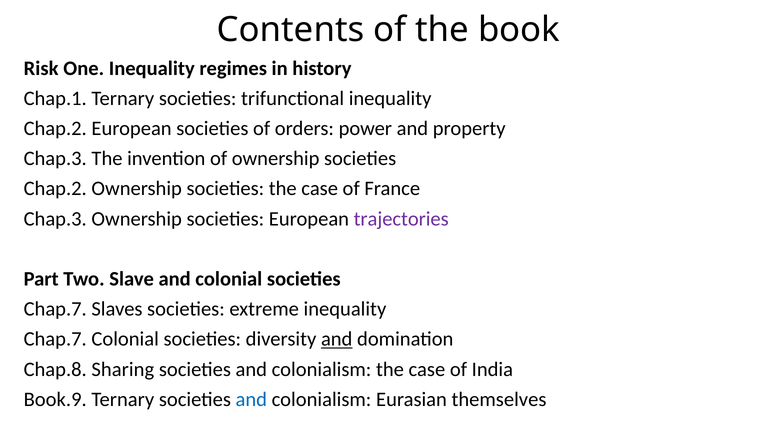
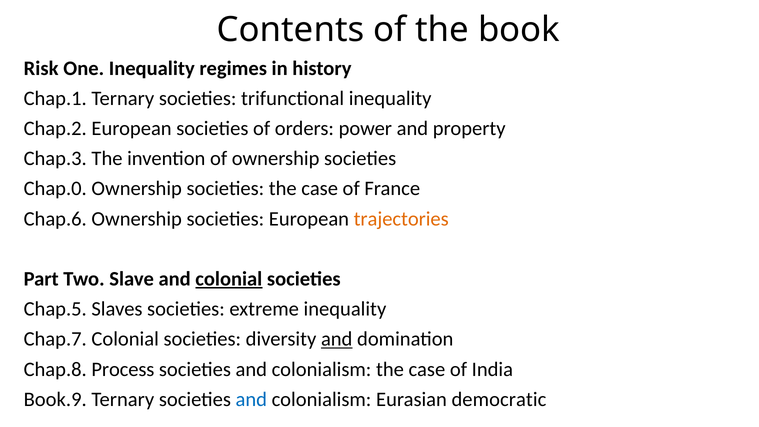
Chap.2: Chap.2 -> Chap.0 (55, 189)
Chap.3: Chap.3 -> Chap.6 (55, 219)
trajectories colour: purple -> orange (401, 219)
colonial underline: none -> present (229, 279)
Chap.7: Chap.7 -> Chap.5 (55, 309)
Sharing: Sharing -> Process (123, 369)
themselves: themselves -> democratic (499, 399)
